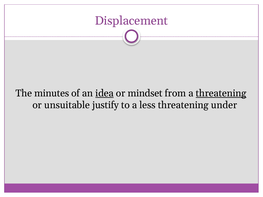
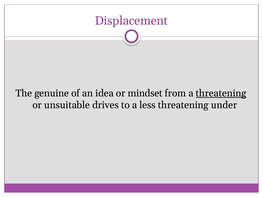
minutes: minutes -> genuine (52, 93)
idea underline: present -> none (104, 93)
justify: justify -> drives (105, 105)
